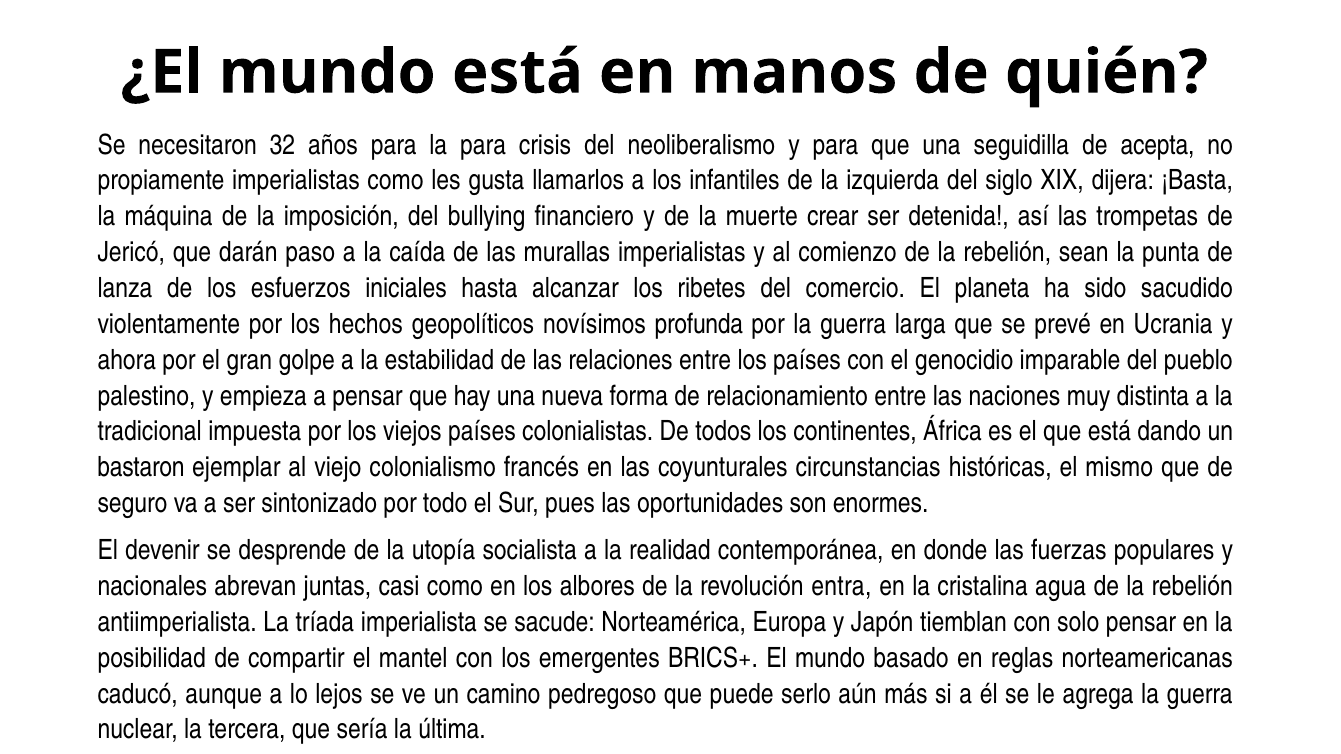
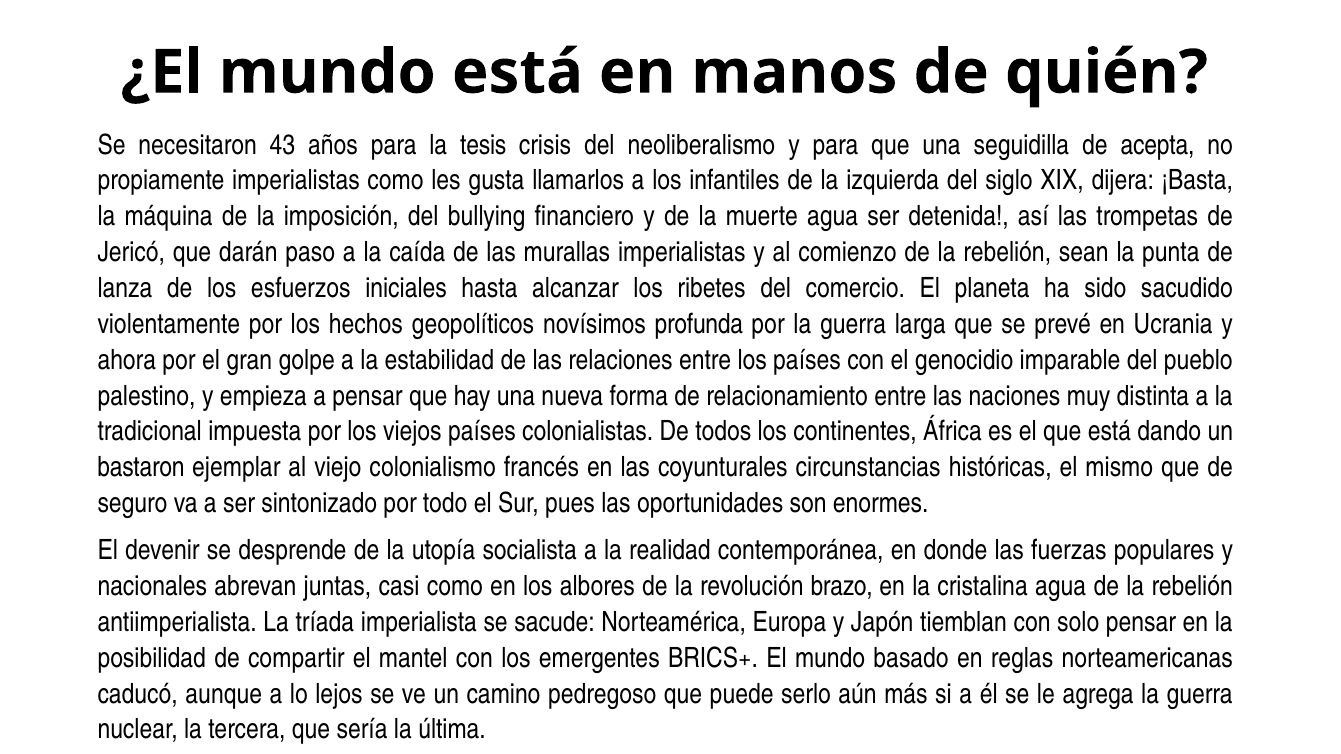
32: 32 -> 43 (282, 145)
la para: para -> tesis (483, 145)
muerte crear: crear -> agua (833, 217)
entra: entra -> brazo (842, 587)
